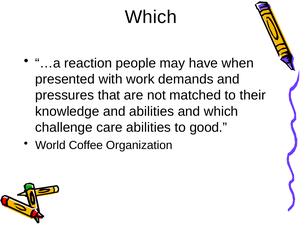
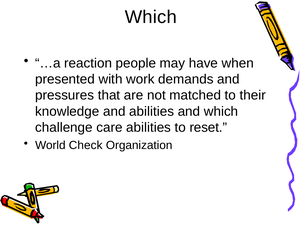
good: good -> reset (208, 128)
Coffee: Coffee -> Check (86, 146)
